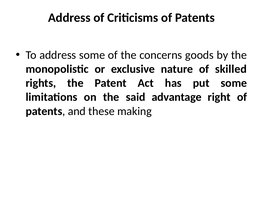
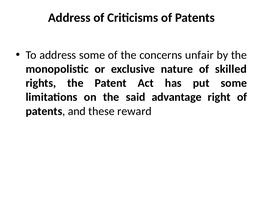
goods: goods -> unfair (199, 55)
making: making -> reward (134, 111)
